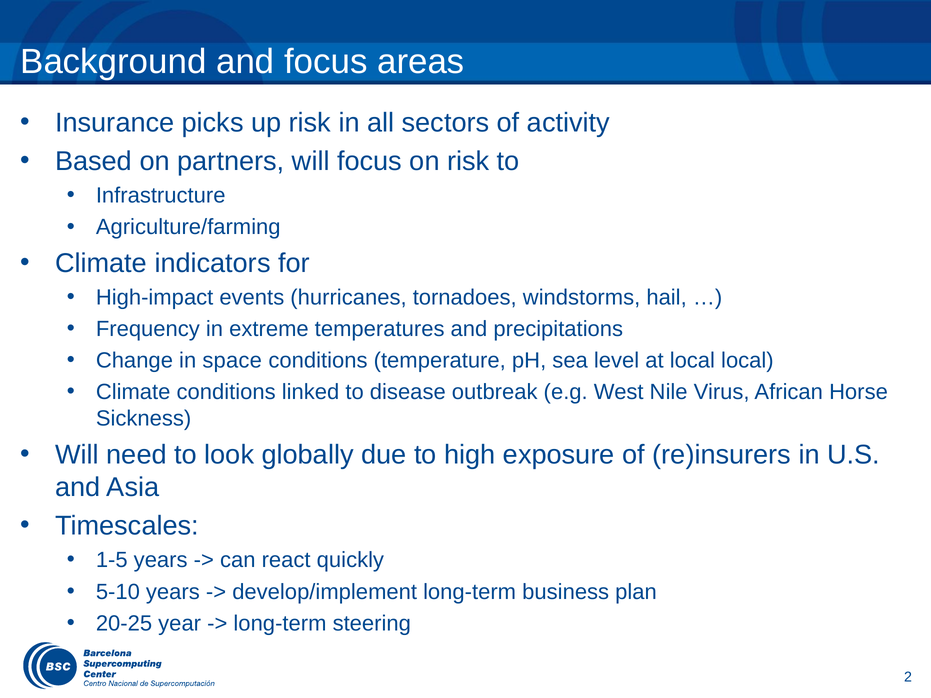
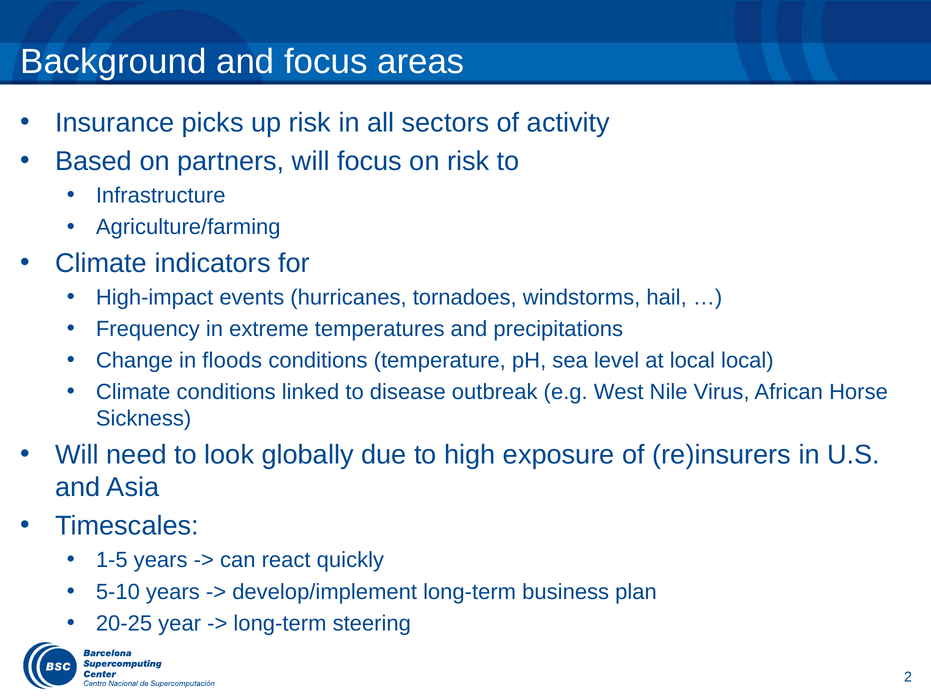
space: space -> floods (232, 361)
